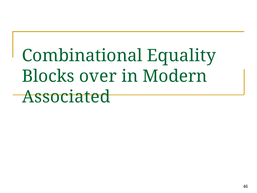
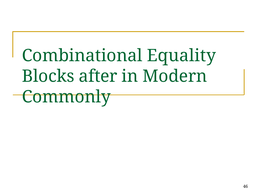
over: over -> after (98, 76)
Associated: Associated -> Commonly (66, 97)
